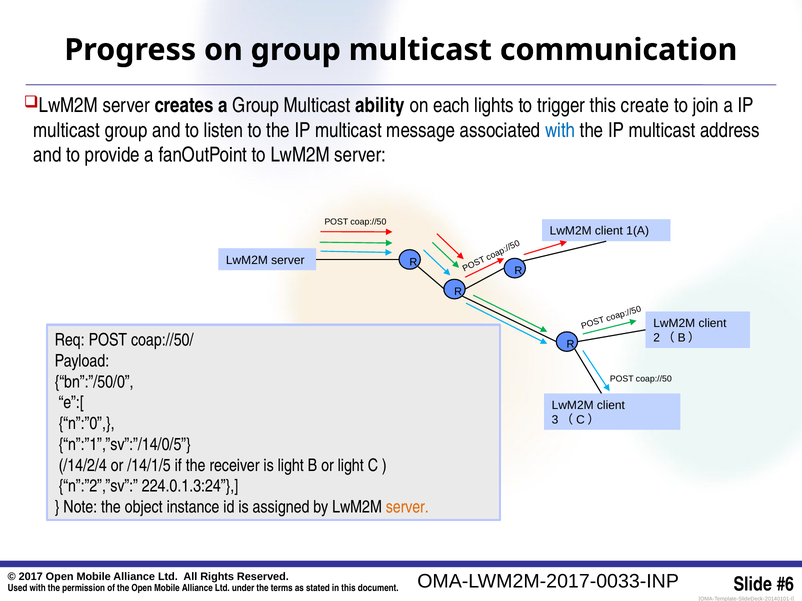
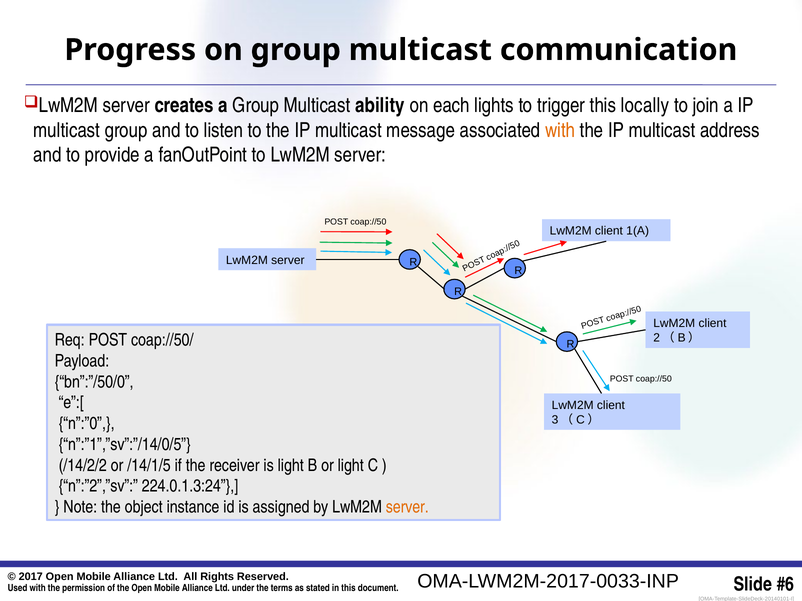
create: create -> locally (645, 106)
with colour: blue -> orange (560, 130)
/14/2/4: /14/2/4 -> /14/2/2 (83, 466)
